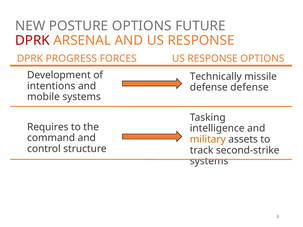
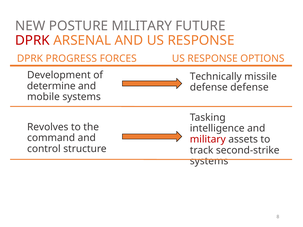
POSTURE OPTIONS: OPTIONS -> MILITARY (142, 26)
intentions: intentions -> determine (51, 86)
Requires: Requires -> Revolves (48, 127)
military colour: orange -> red (208, 139)
